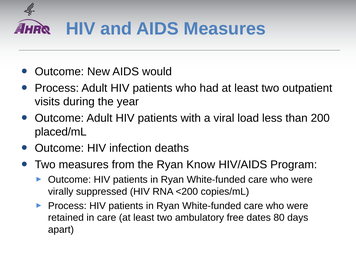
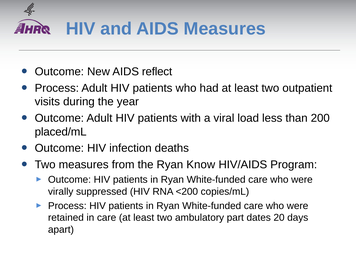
would: would -> reflect (157, 72)
free: free -> part (235, 218)
80: 80 -> 20 (279, 218)
